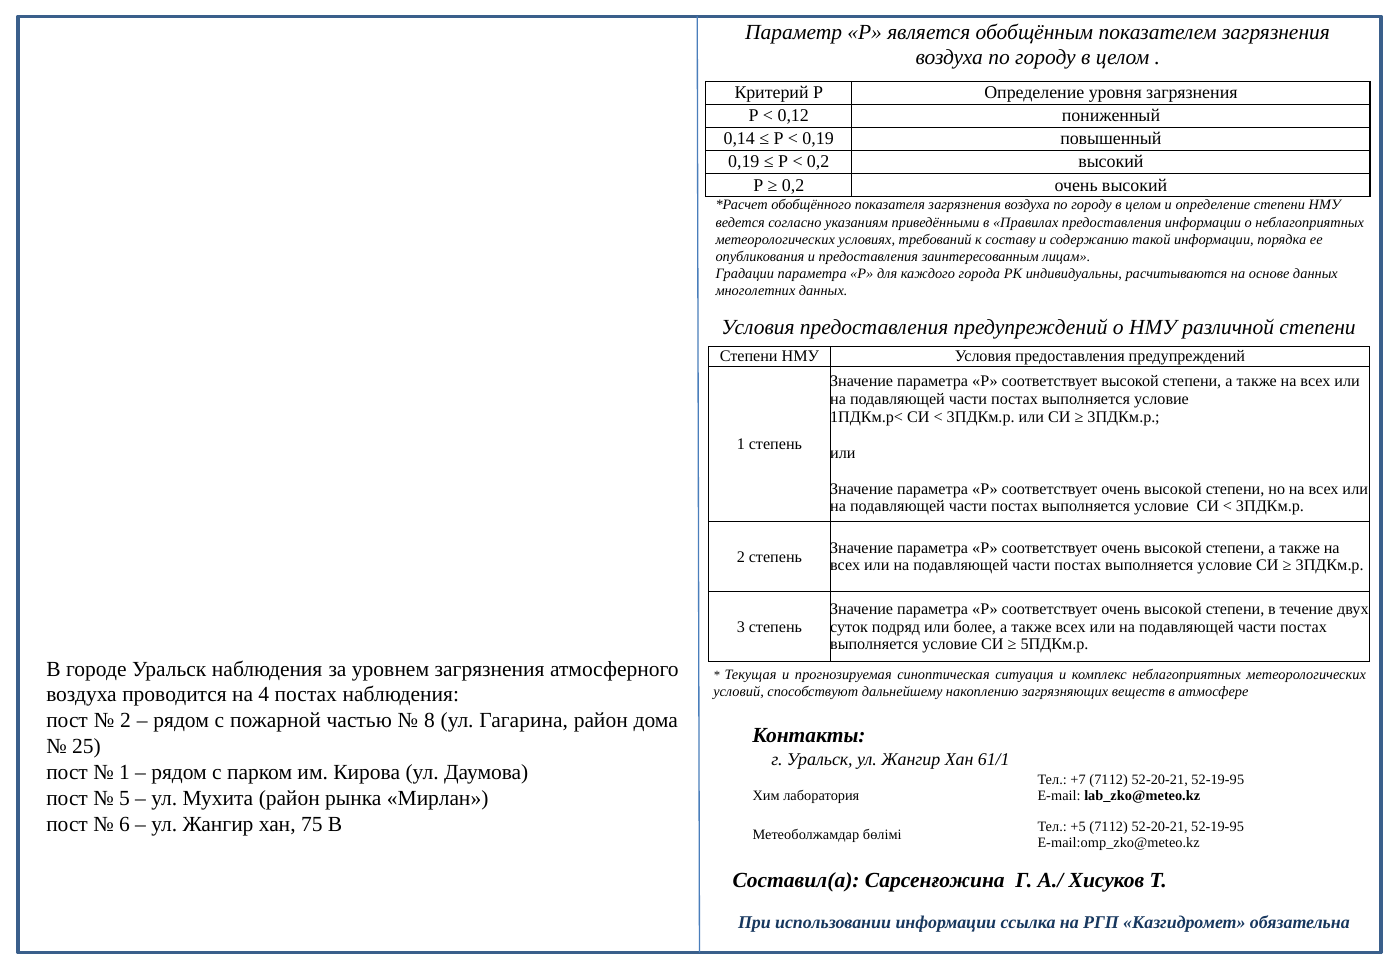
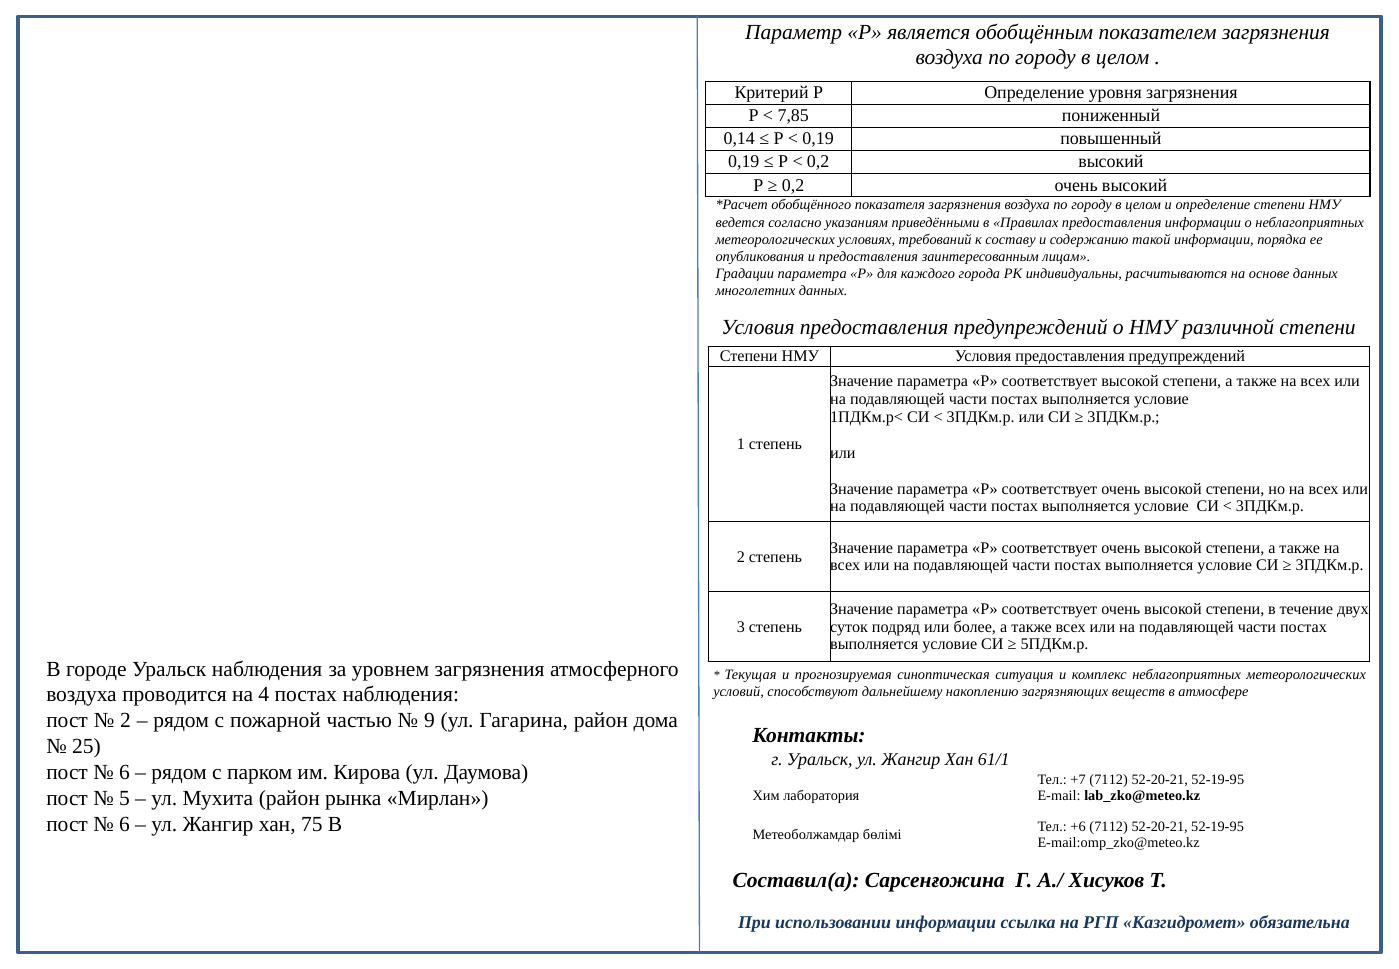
0,12: 0,12 -> 7,85 (793, 116)
8: 8 -> 9 (429, 720)
1: 1 -> 6 (124, 772)
+5: +5 -> +6 (1078, 826)
